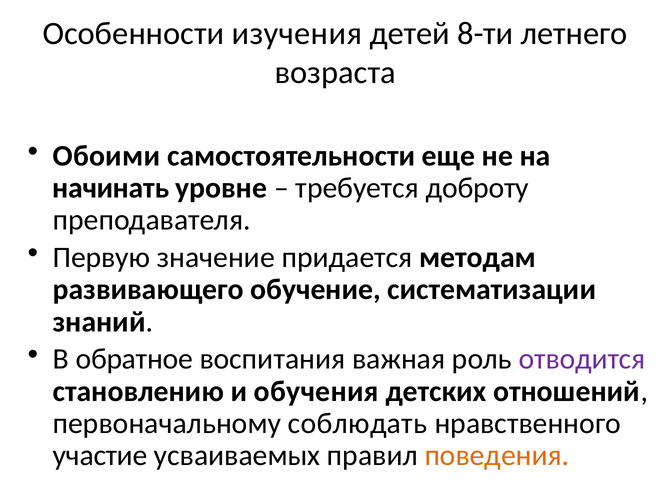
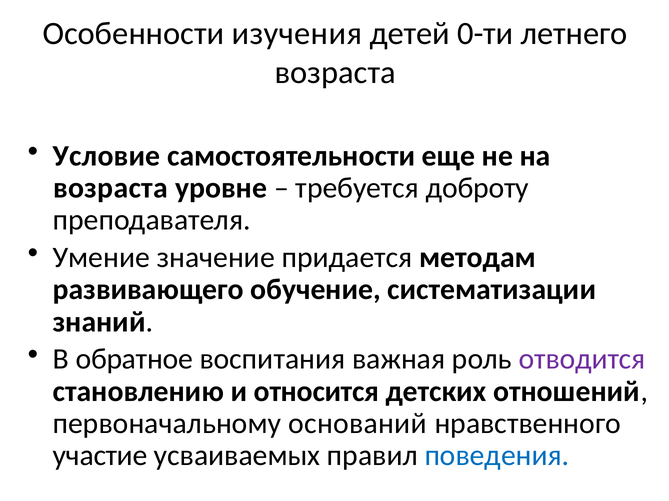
8-ти: 8-ти -> 0-ти (485, 34)
Обоими: Обоими -> Условие (107, 156)
начинать: начинать -> возраста (110, 188)
Первую: Первую -> Умение (101, 258)
обучения: обучения -> относится (317, 392)
соблюдать: соблюдать -> оснований (358, 424)
поведения colour: orange -> blue (497, 456)
